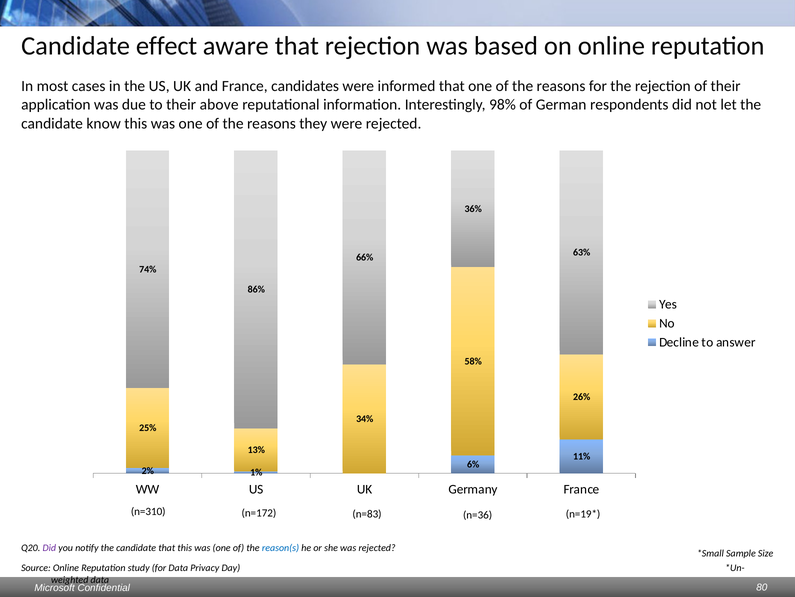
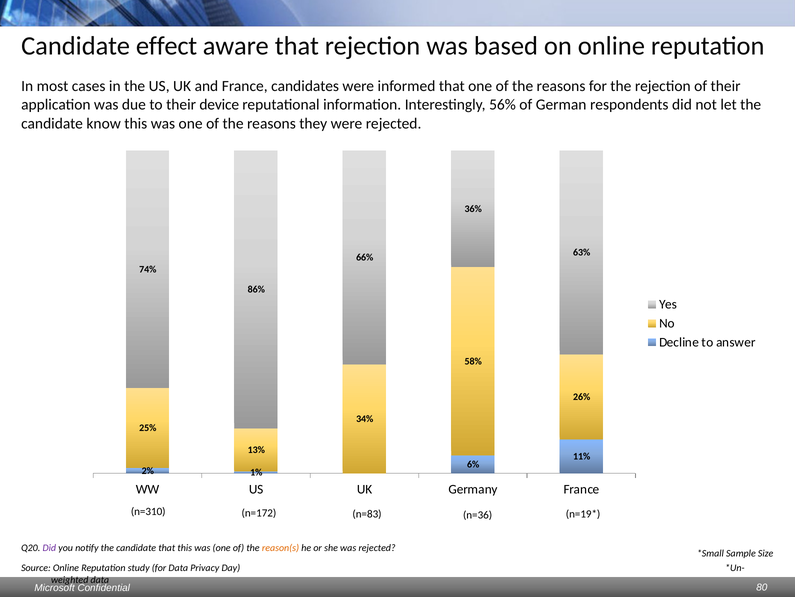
above: above -> device (219, 105)
98%: 98% -> 56% (502, 105)
reason(s colour: blue -> orange (281, 547)
